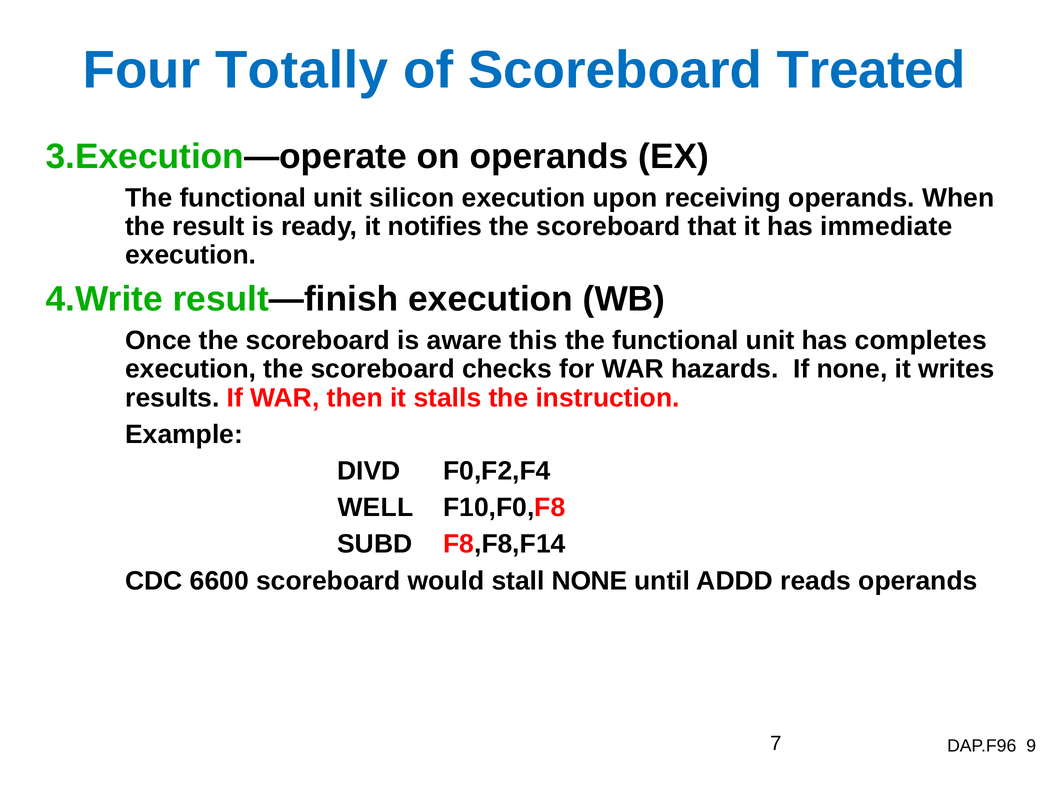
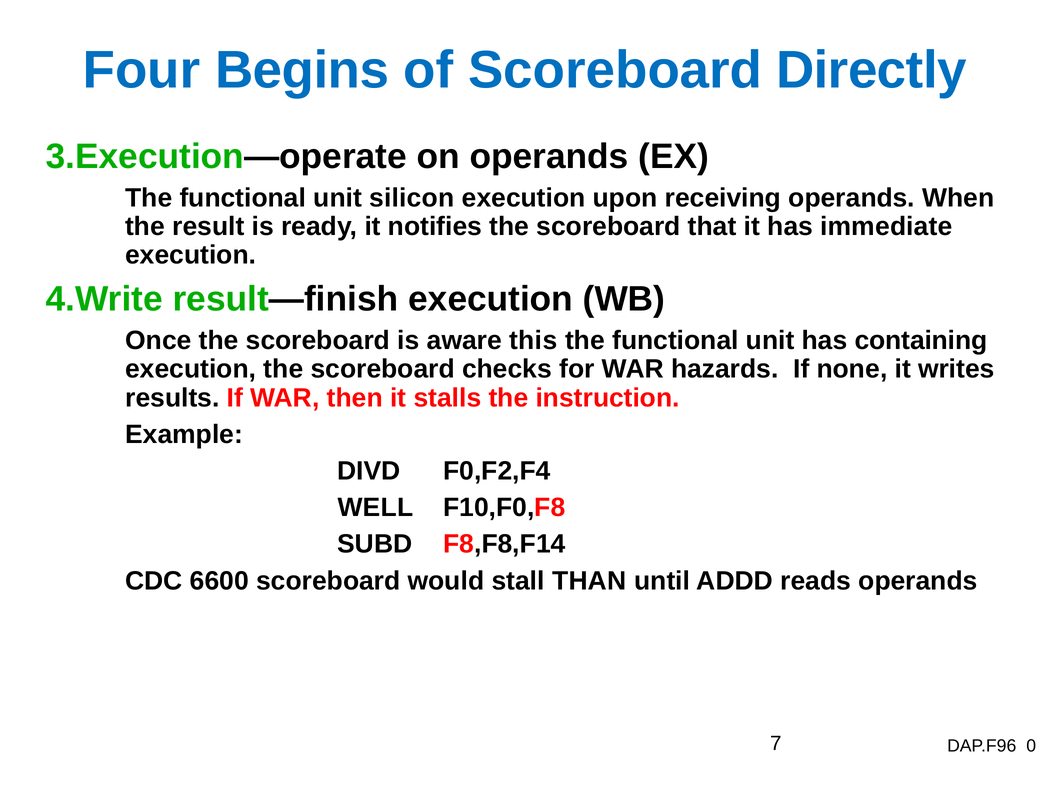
Totally: Totally -> Begins (302, 70)
Treated: Treated -> Directly (871, 70)
completes: completes -> containing (921, 341)
stall NONE: NONE -> THAN (589, 581)
9: 9 -> 0 (1031, 746)
